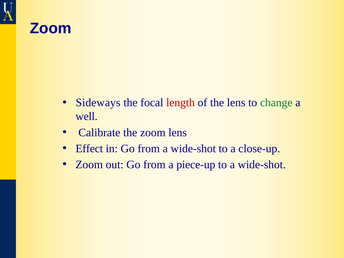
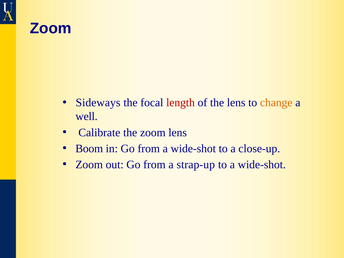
change colour: green -> orange (276, 103)
Effect: Effect -> Boom (89, 149)
piece-up: piece-up -> strap-up (196, 165)
